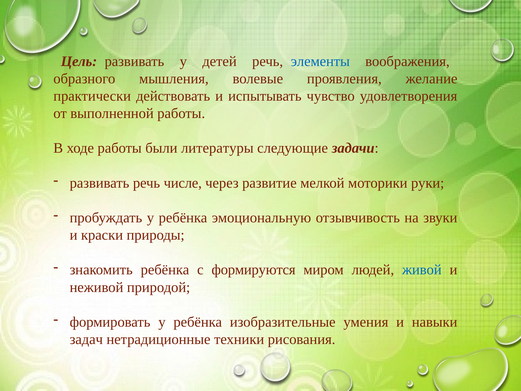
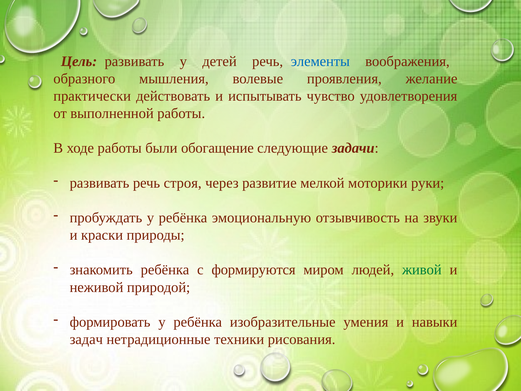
литературы: литературы -> обогащение (217, 148)
числе: числе -> строя (183, 183)
живой colour: blue -> green (422, 270)
